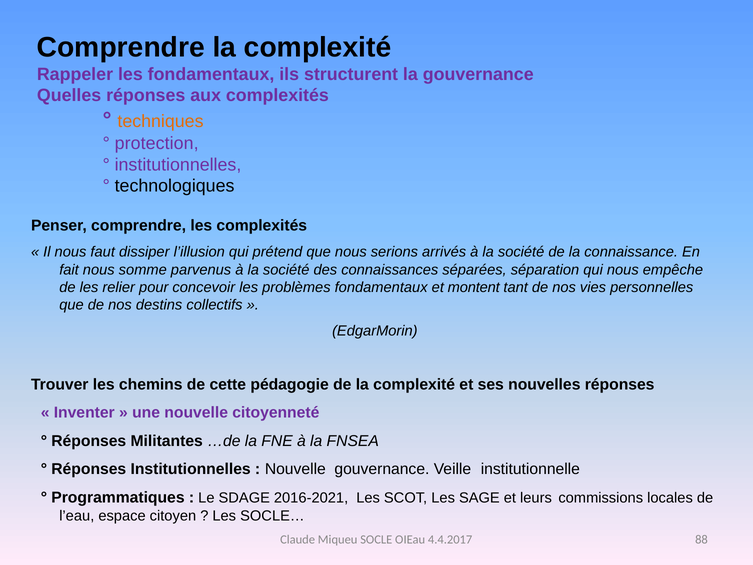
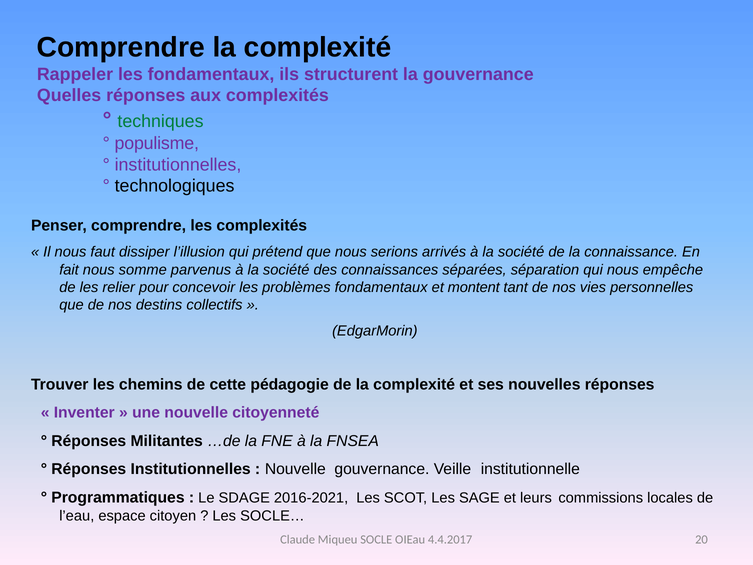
techniques colour: orange -> green (161, 121)
protection: protection -> populisme (157, 143)
88: 88 -> 20 (701, 539)
